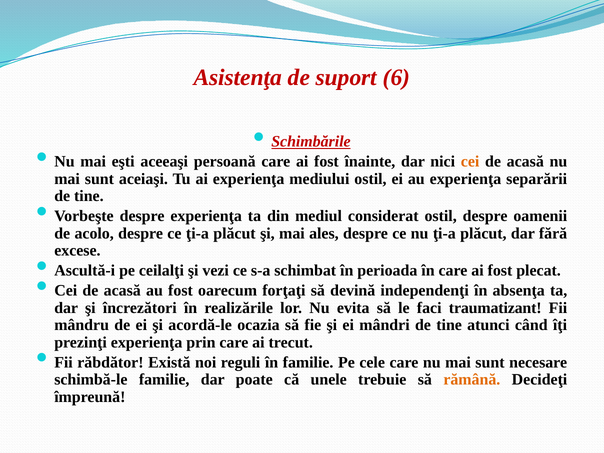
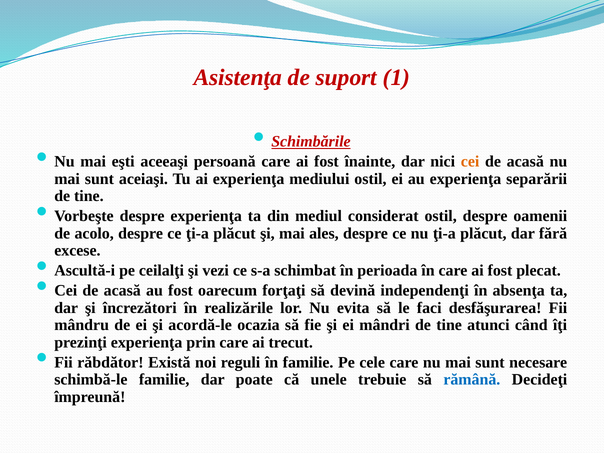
6: 6 -> 1 (397, 77)
traumatizant: traumatizant -> desfăşurarea (495, 308)
rămână colour: orange -> blue (472, 380)
